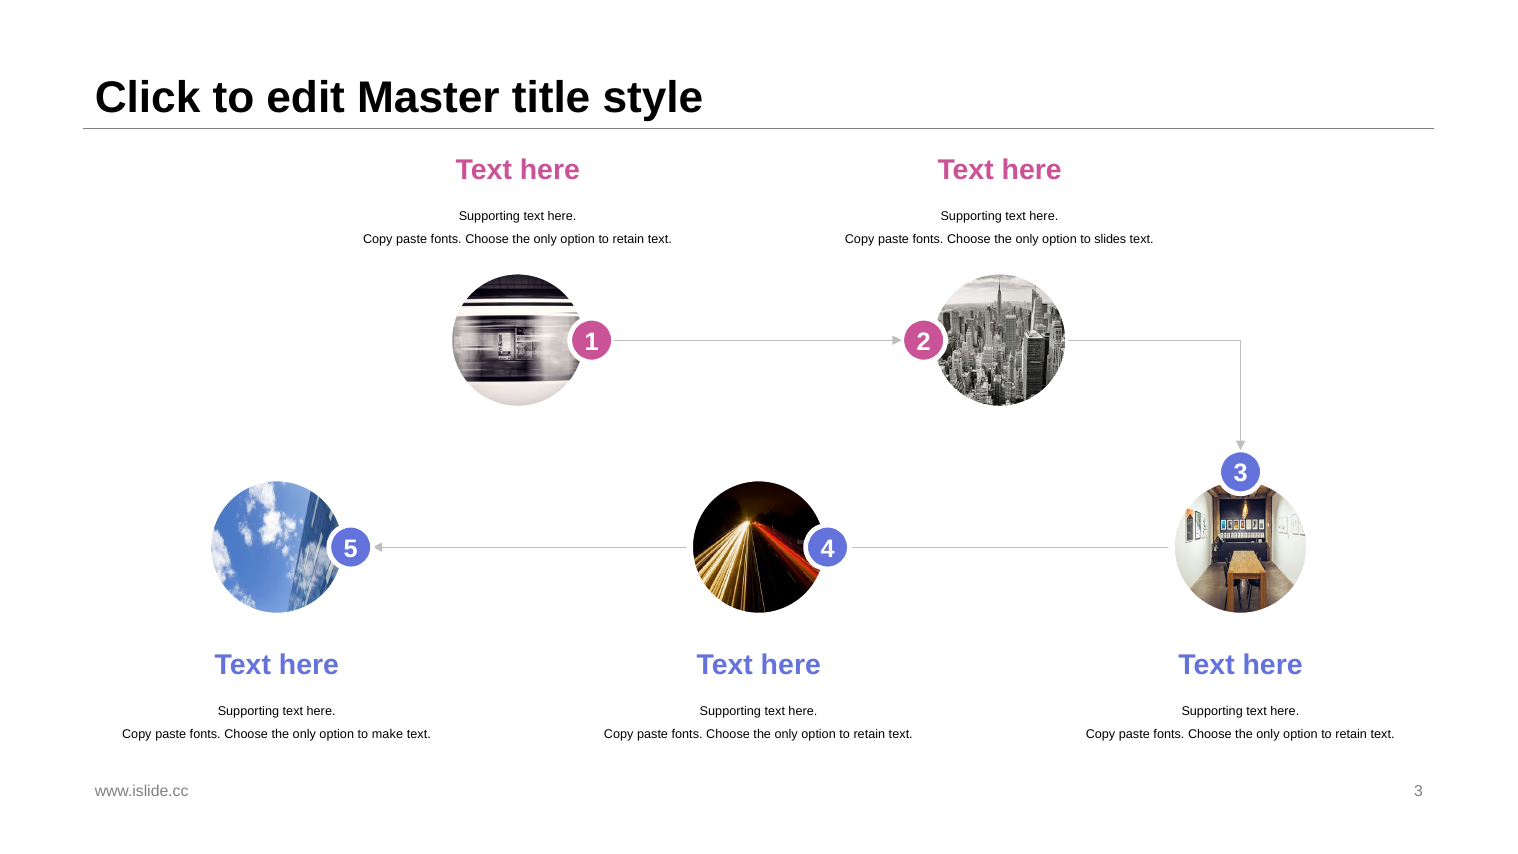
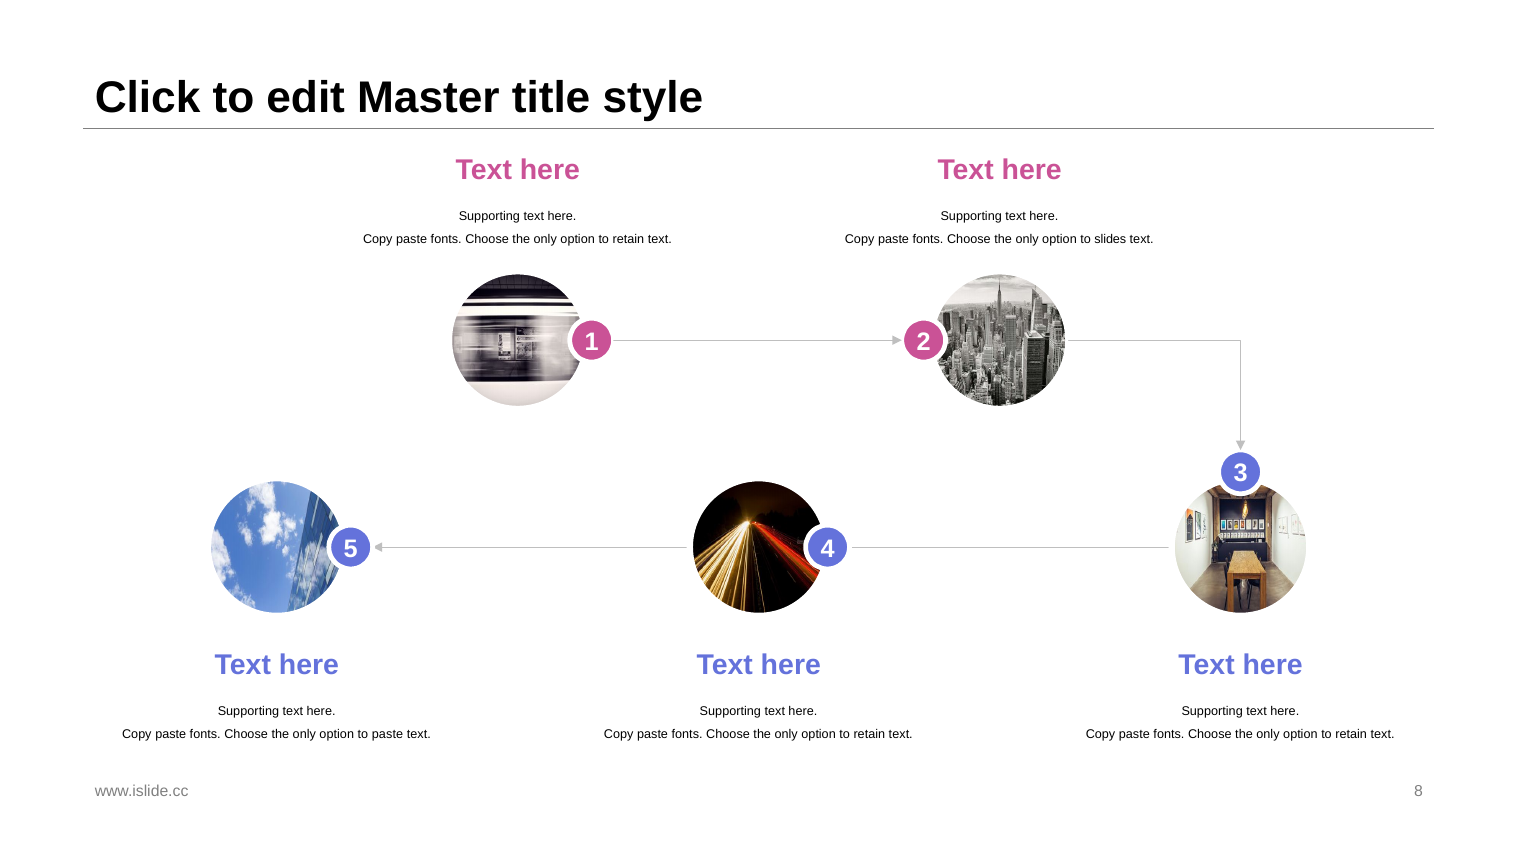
to make: make -> paste (387, 734)
www.islide.cc 3: 3 -> 8 (1419, 791)
